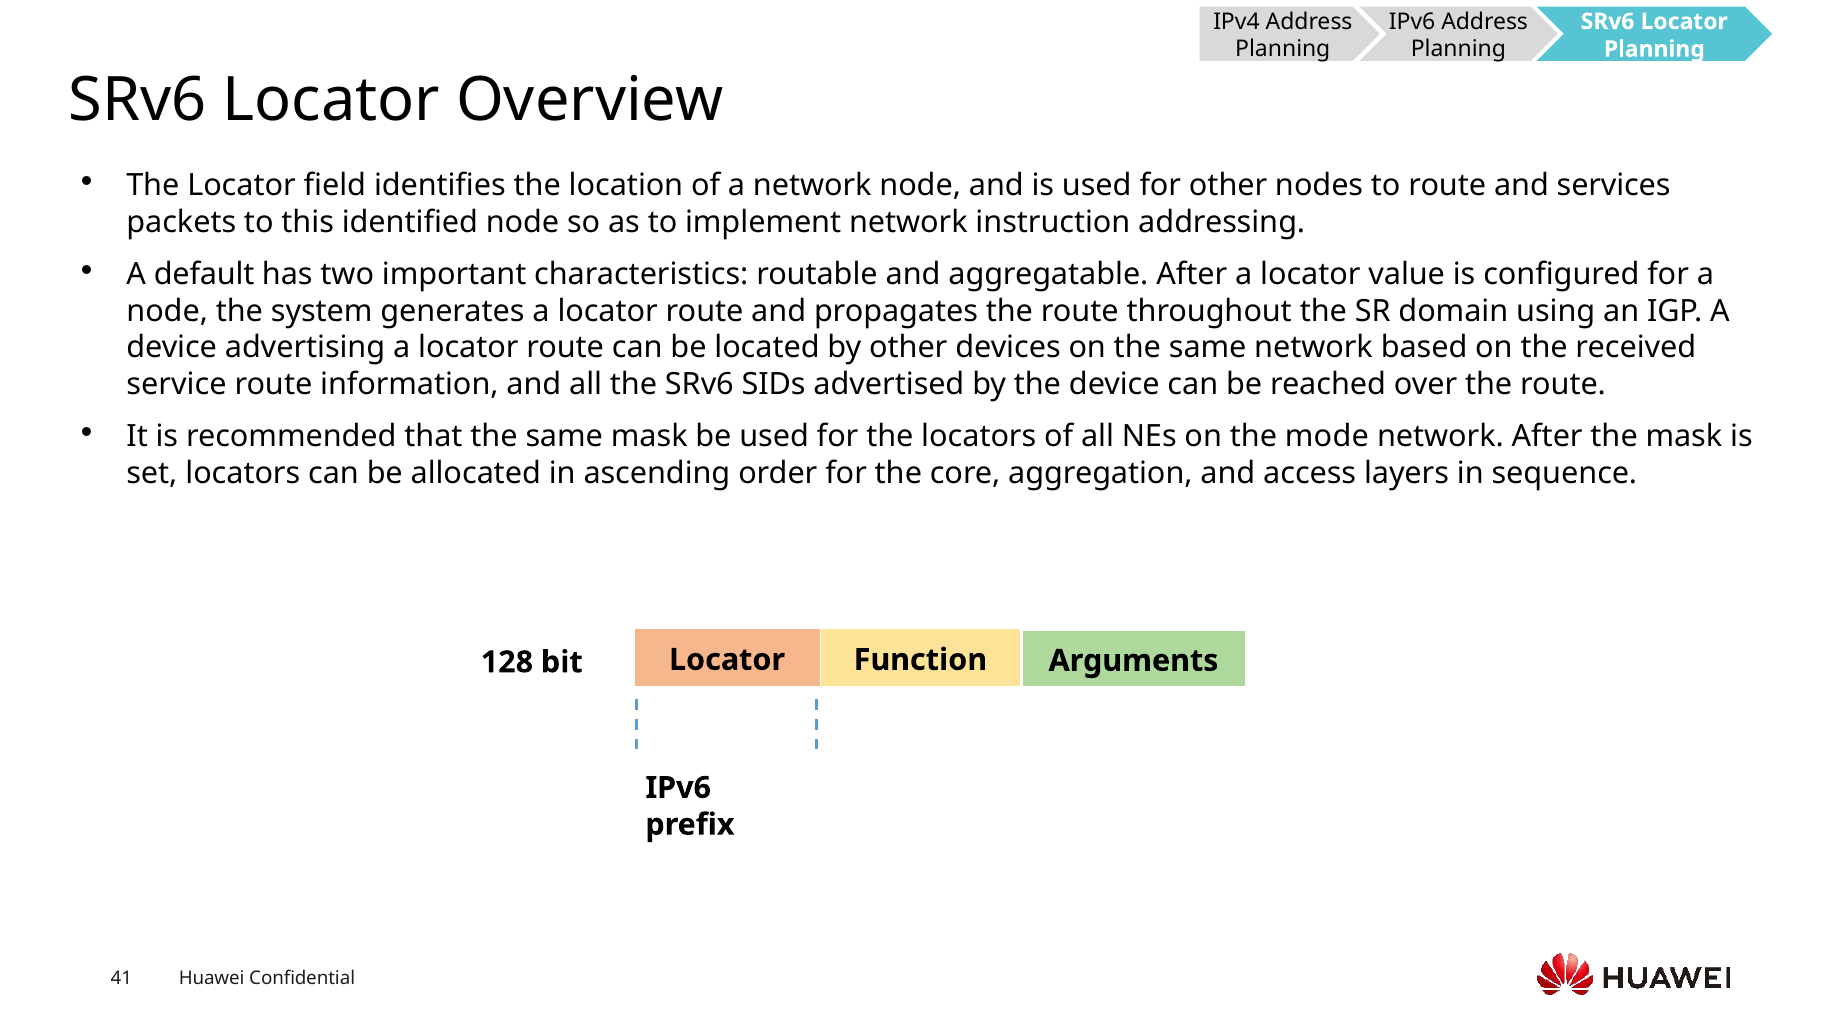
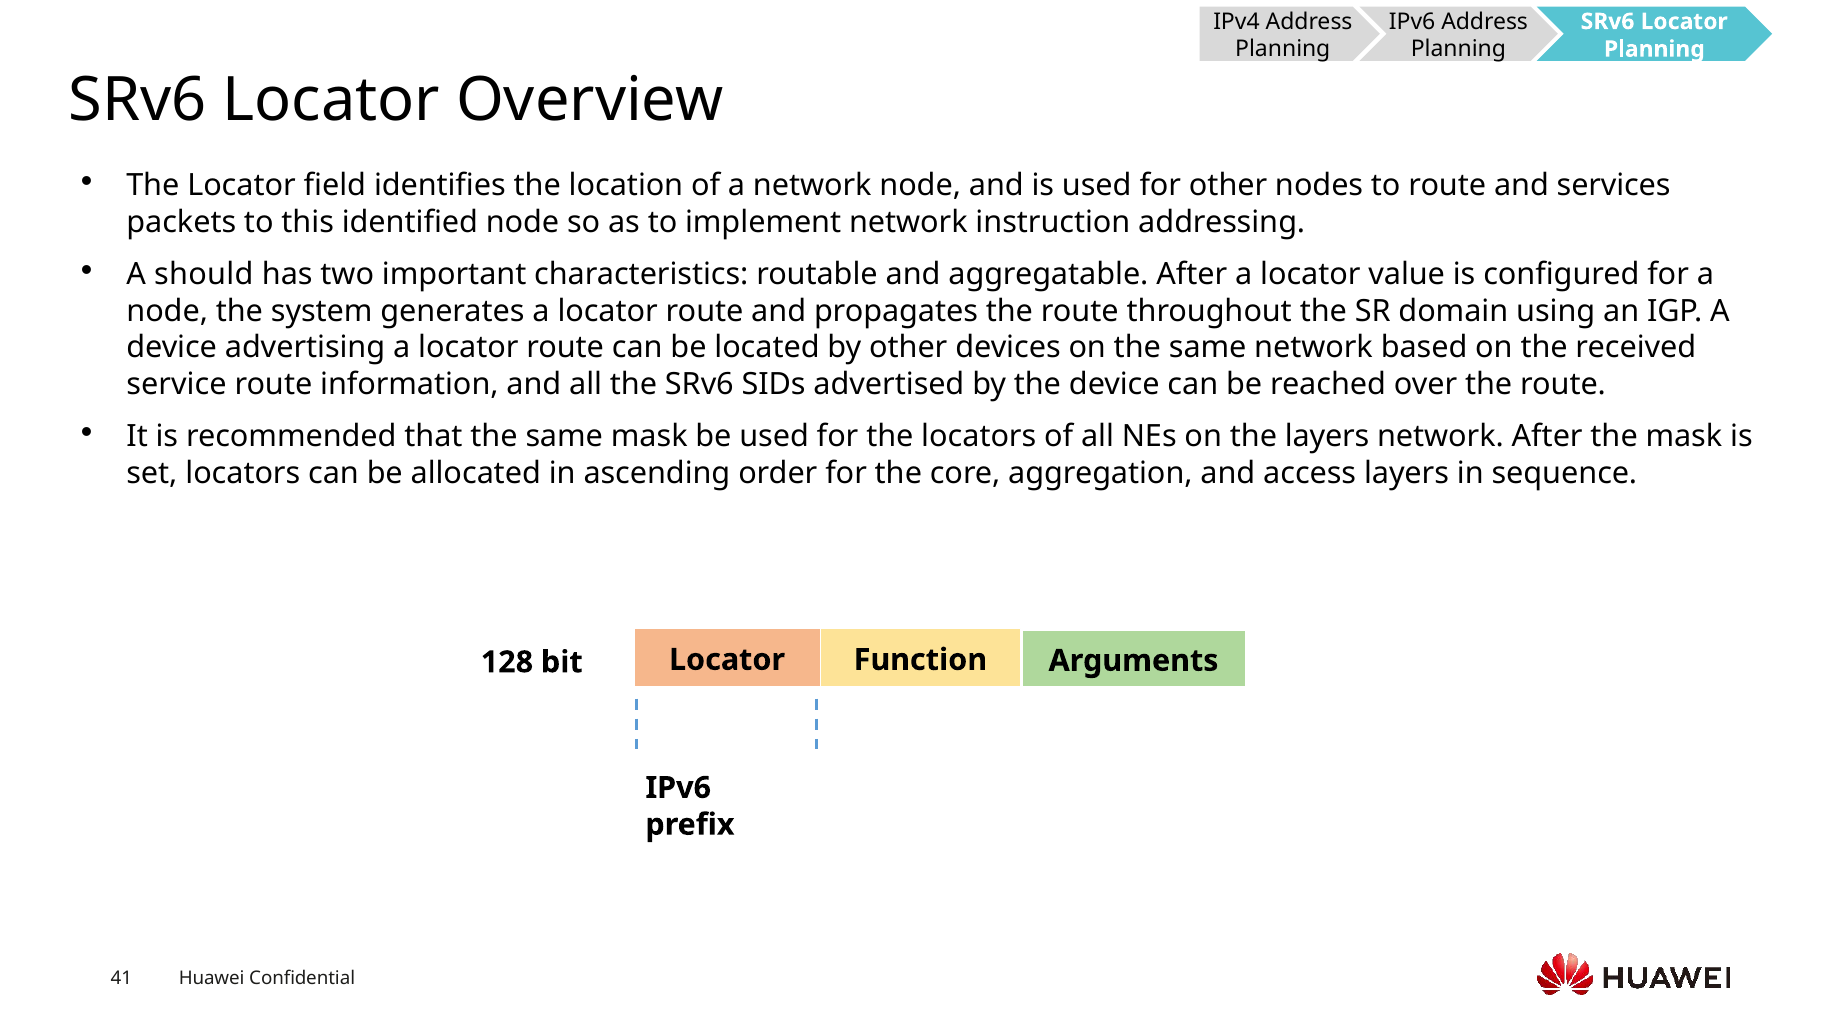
default: default -> should (204, 274)
the mode: mode -> layers (1327, 436)
